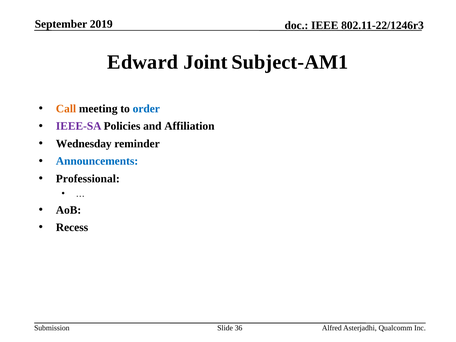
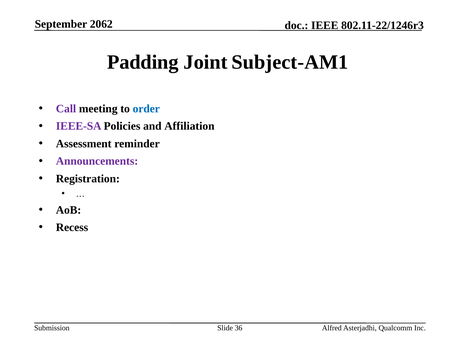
2019: 2019 -> 2062 (101, 24)
Edward: Edward -> Padding (143, 62)
Call colour: orange -> purple (66, 109)
Wednesday: Wednesday -> Assessment (84, 144)
Announcements colour: blue -> purple (97, 161)
Professional: Professional -> Registration (88, 179)
